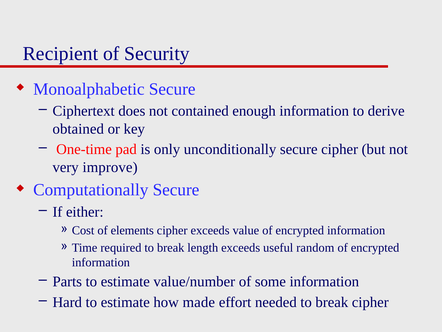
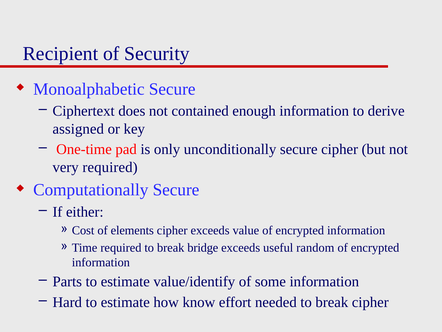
obtained: obtained -> assigned (78, 129)
very improve: improve -> required (110, 167)
length: length -> bridge (203, 247)
value/number: value/number -> value/identify (194, 281)
made: made -> know (199, 302)
